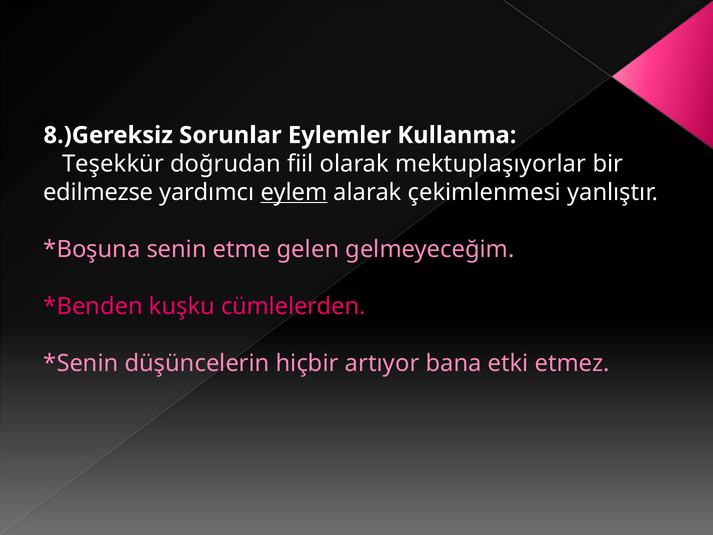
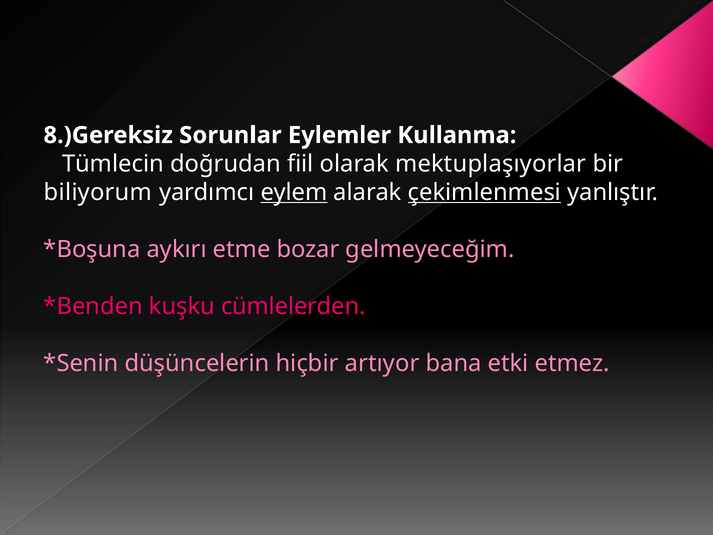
Teşekkür: Teşekkür -> Tümlecin (113, 164)
edilmezse: edilmezse -> biliyorum (98, 192)
çekimlenmesi underline: none -> present (484, 192)
senin: senin -> aykırı (177, 249)
gelen: gelen -> bozar (308, 249)
